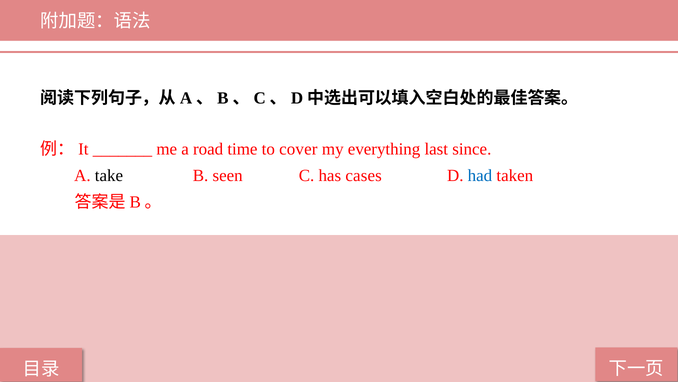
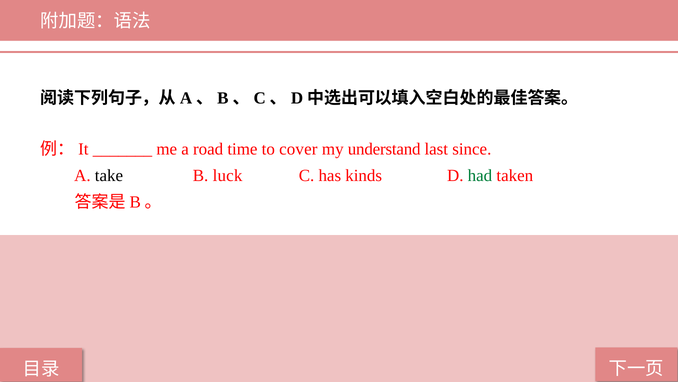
everything: everything -> understand (384, 149)
seen: seen -> luck (228, 175)
cases: cases -> kinds (364, 175)
had colour: blue -> green (480, 175)
